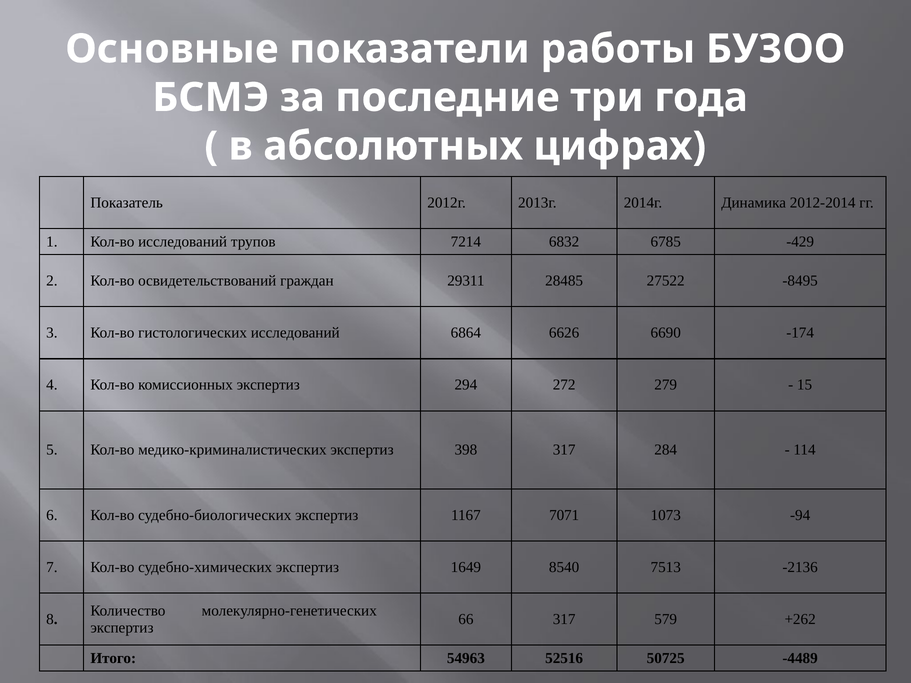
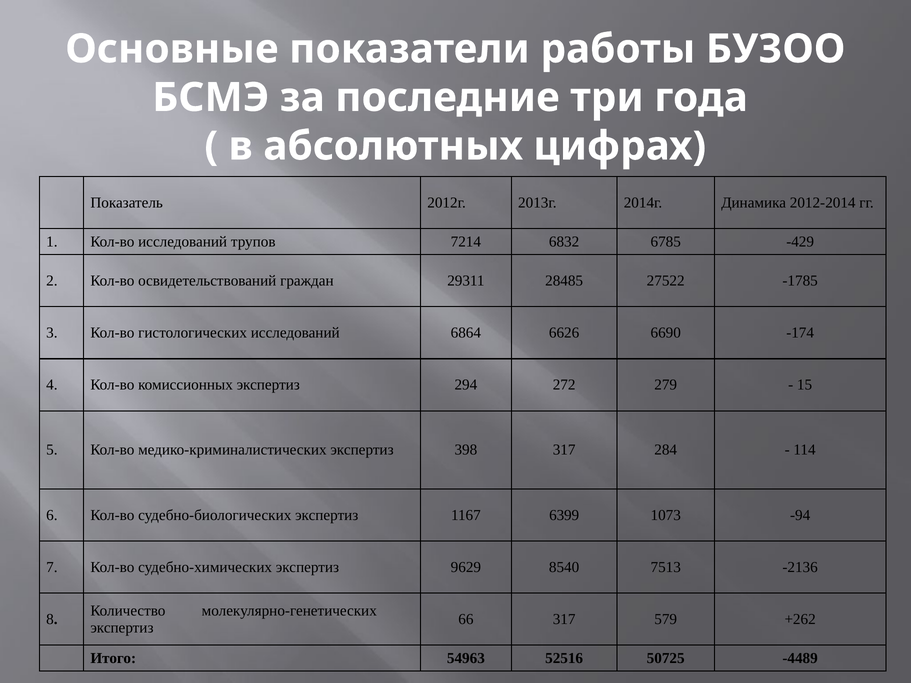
-8495: -8495 -> -1785 (800, 281)
7071: 7071 -> 6399 (564, 515)
1649: 1649 -> 9629 (466, 567)
